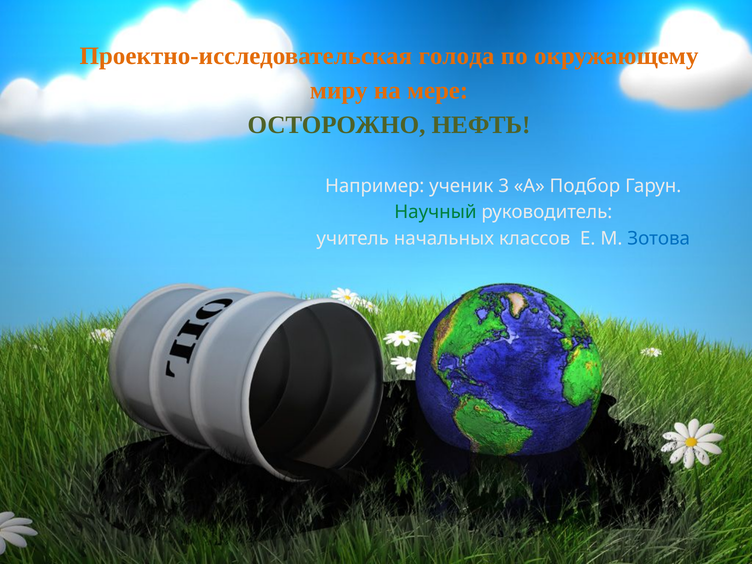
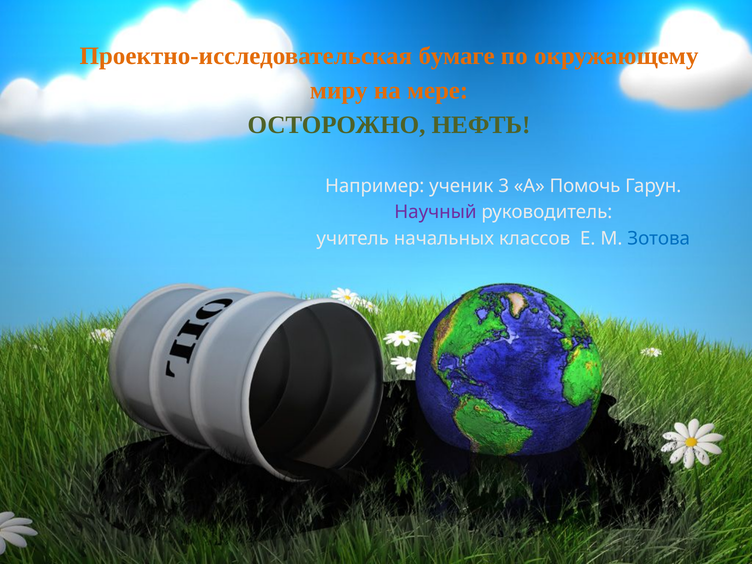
голода: голода -> бумаге (457, 56)
Подбор: Подбор -> Помочь (585, 186)
Научный colour: green -> purple (435, 212)
